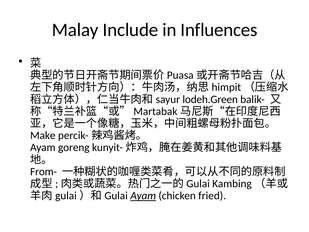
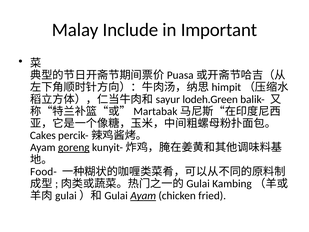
Influences: Influences -> Important (219, 30)
Make: Make -> Cakes (43, 135)
goreng underline: none -> present (74, 147)
From-: From- -> Food- (43, 171)
